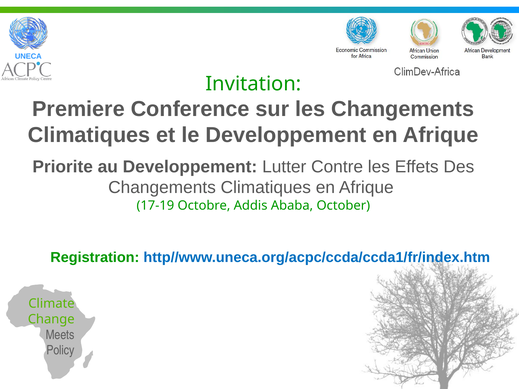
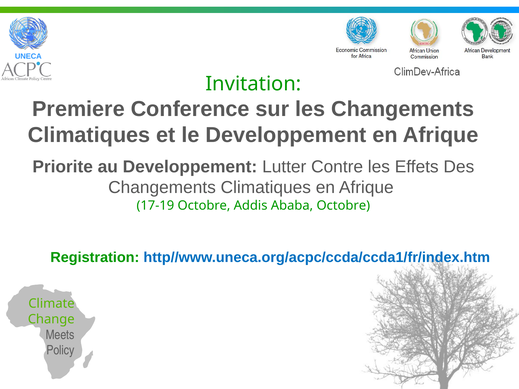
Ababa October: October -> Octobre (343, 206)
